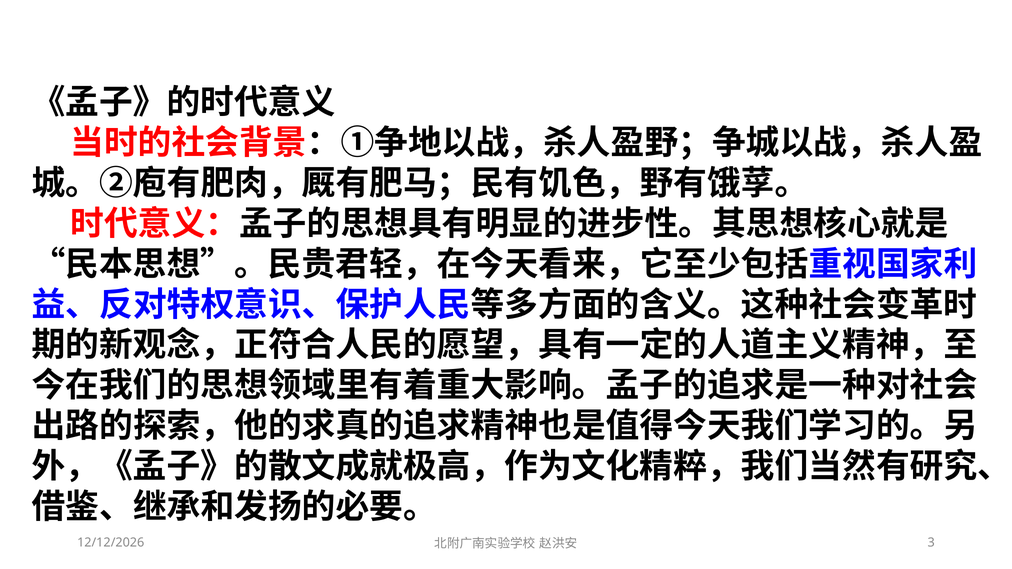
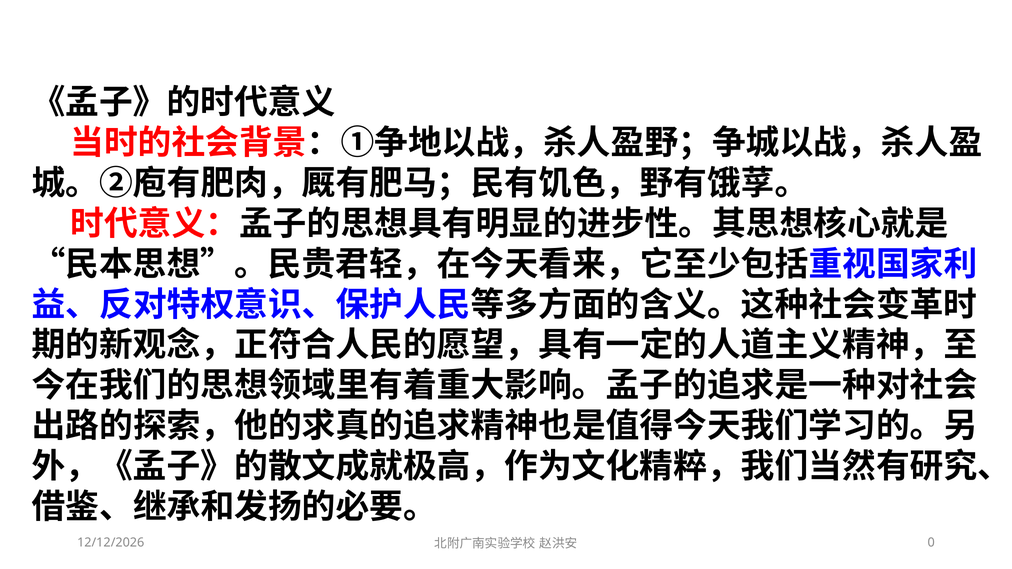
3: 3 -> 0 (931, 543)
